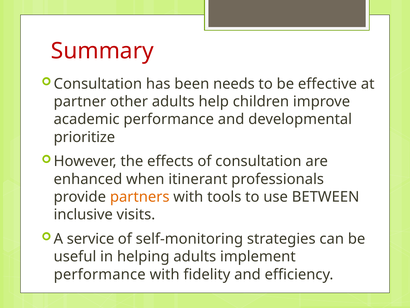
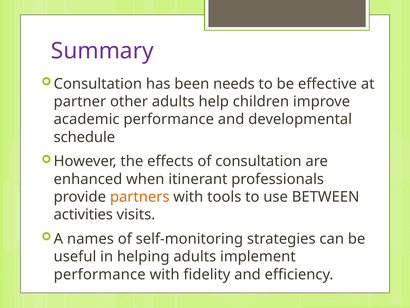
Summary colour: red -> purple (102, 51)
prioritize: prioritize -> schedule (84, 137)
inclusive: inclusive -> activities (83, 214)
service: service -> names (90, 239)
